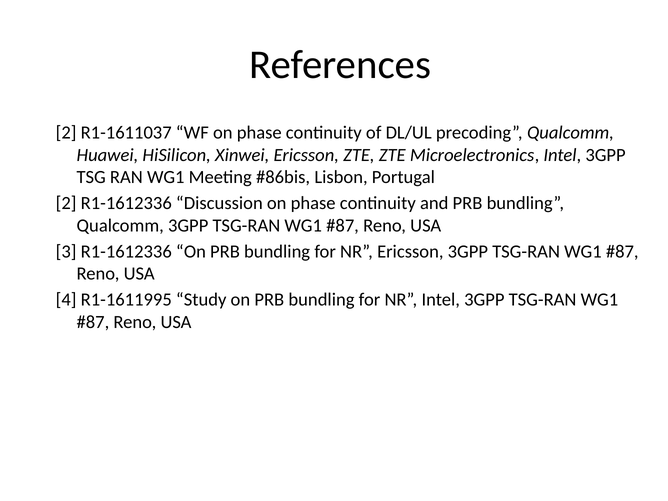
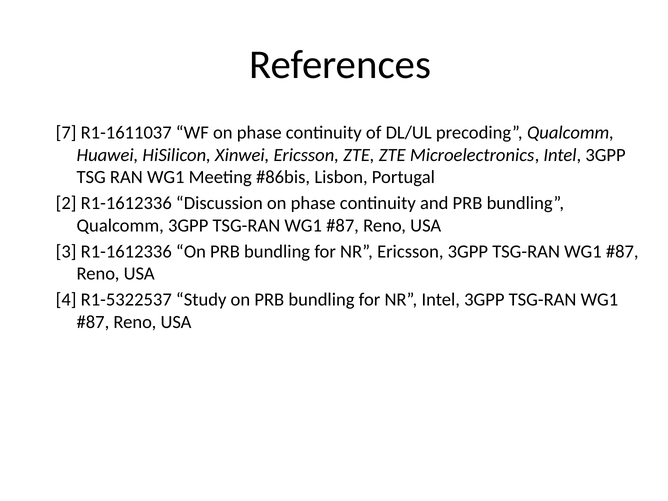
2: 2 -> 7 (66, 133)
R1-1611995: R1-1611995 -> R1-5322537 (126, 300)
